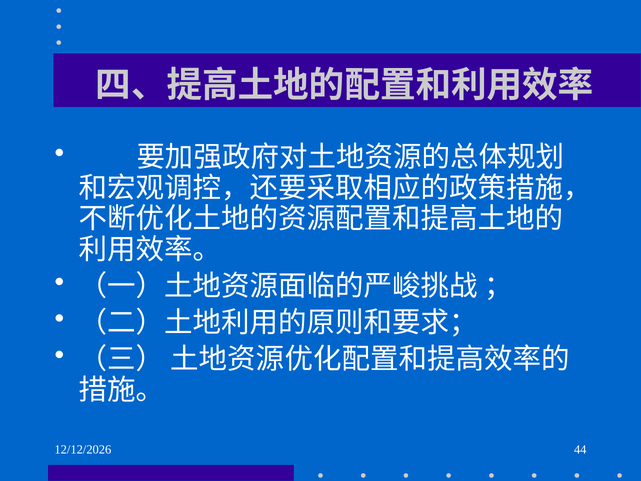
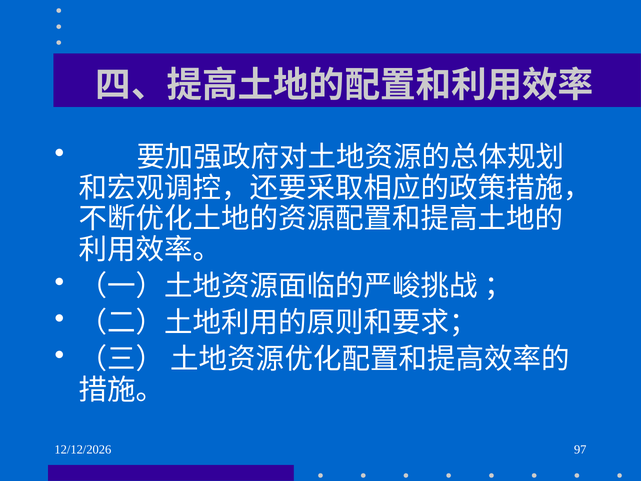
44: 44 -> 97 (580, 450)
